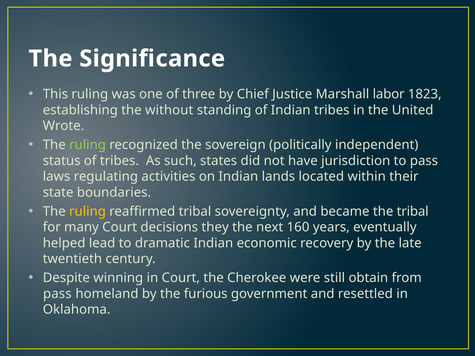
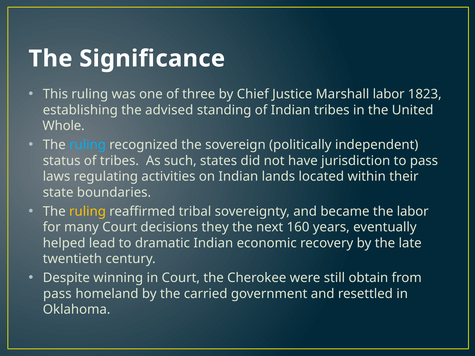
without: without -> advised (169, 110)
Wrote: Wrote -> Whole (64, 126)
ruling colour: light green -> light blue (87, 145)
the tribal: tribal -> labor (413, 212)
furious: furious -> carried (206, 294)
